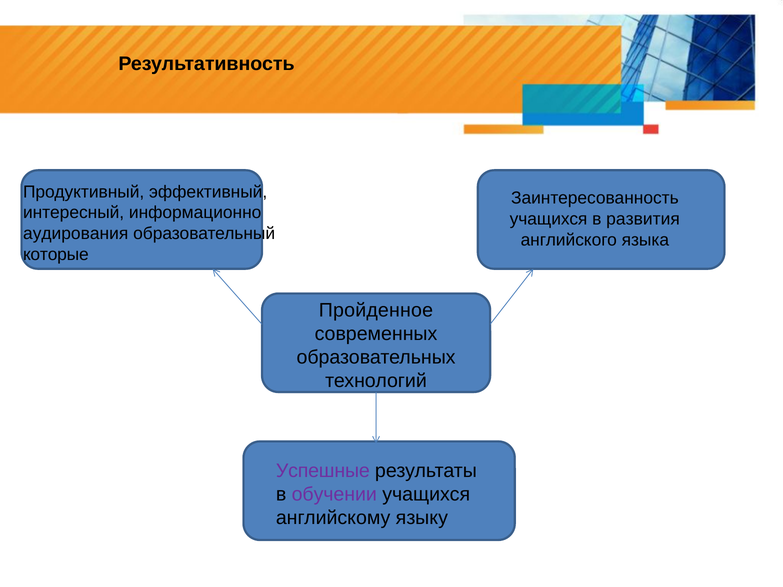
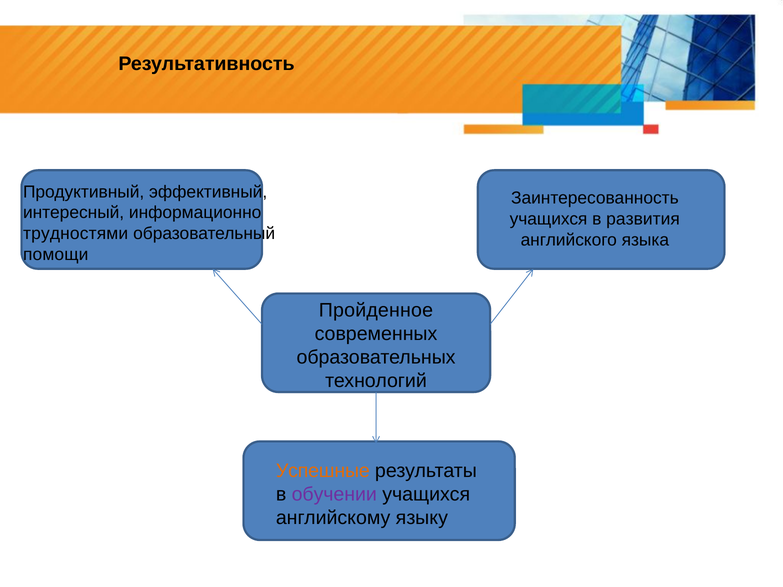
аудирования: аудирования -> трудностями (76, 234)
которые: которые -> помощи (56, 255)
Успешные colour: purple -> orange (323, 471)
